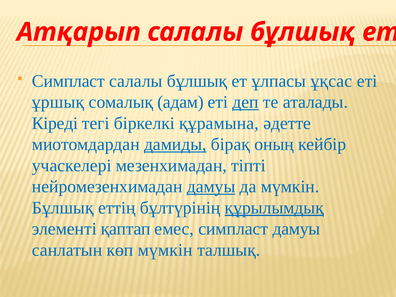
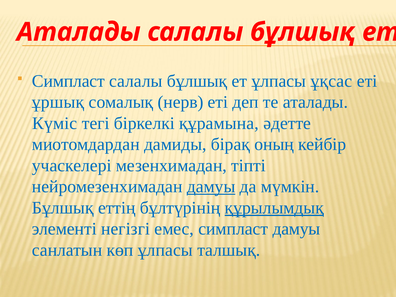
Атқарып: Атқарып -> Аталады (79, 32)
адам: адам -> нерв (180, 102)
деп underline: present -> none (246, 102)
Кіреді: Кіреді -> Күміс (55, 123)
дамиды underline: present -> none (175, 144)
қаптап: қаптап -> негізгі (126, 229)
көп мүмкін: мүмкін -> ұлпасы (165, 250)
